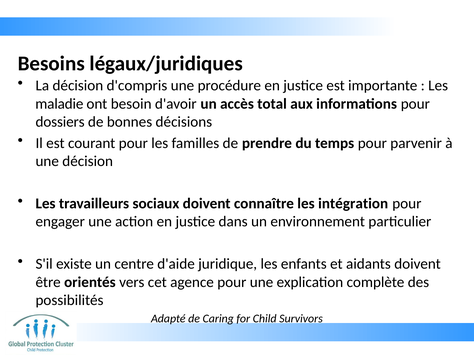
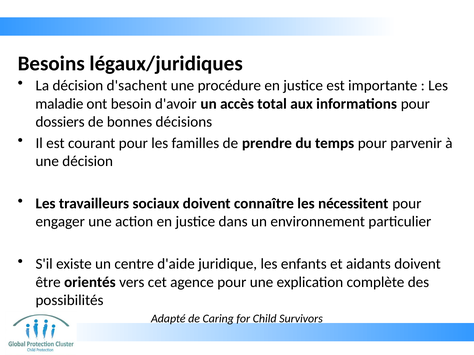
d'compris: d'compris -> d'sachent (137, 86)
intégration: intégration -> nécessitent (353, 204)
